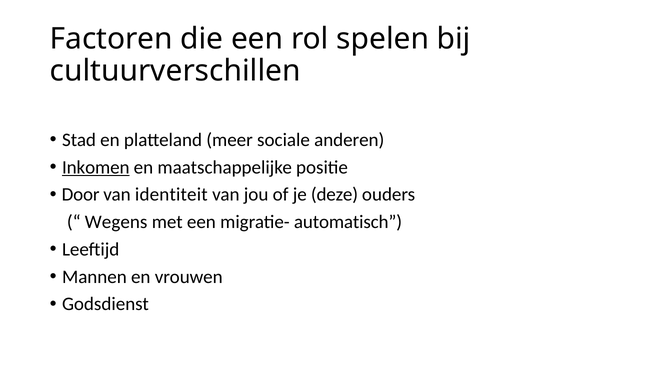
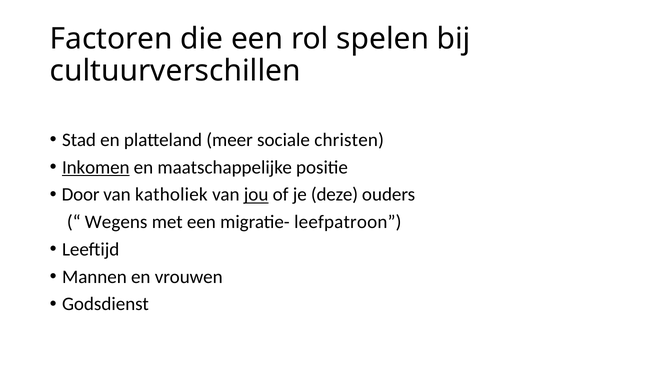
anderen: anderen -> christen (349, 140)
identiteit: identiteit -> katholiek (171, 195)
jou underline: none -> present (256, 195)
automatisch: automatisch -> leefpatroon (348, 222)
